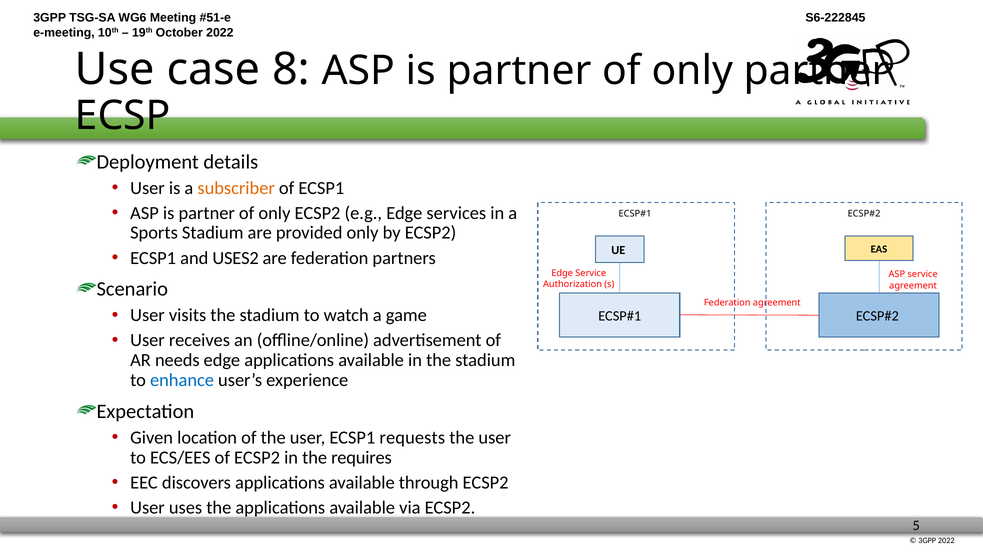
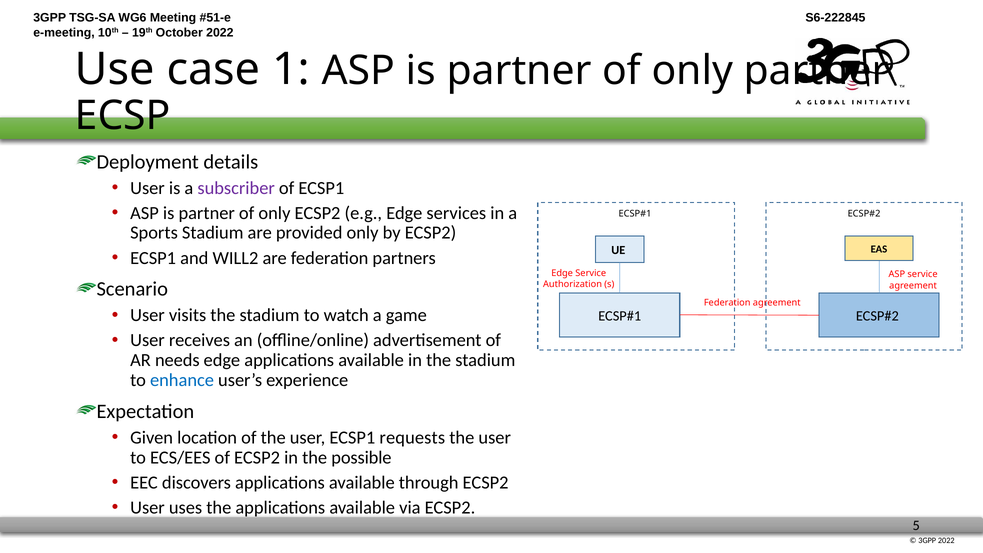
8: 8 -> 1 (291, 69)
subscriber colour: orange -> purple (236, 188)
USES2: USES2 -> WILL2 (236, 258)
requires: requires -> possible (361, 457)
